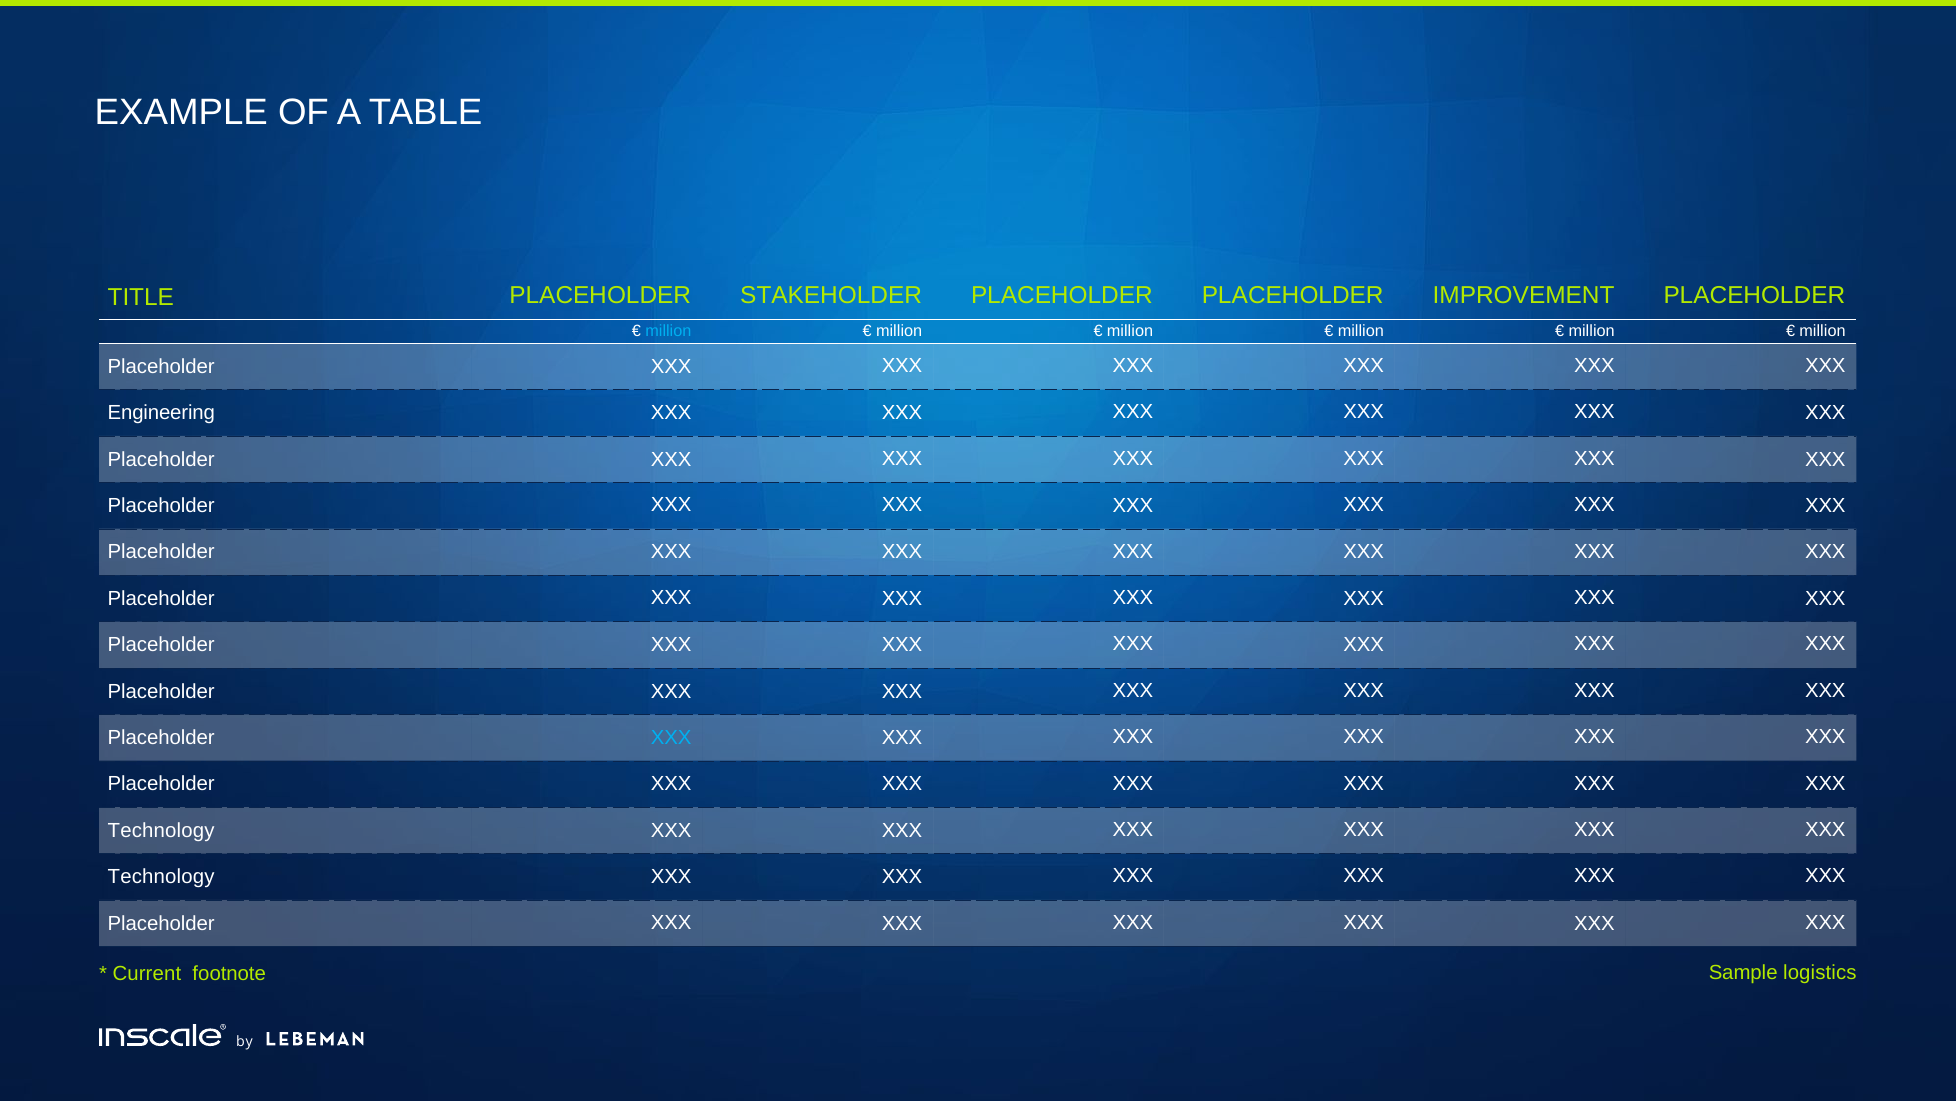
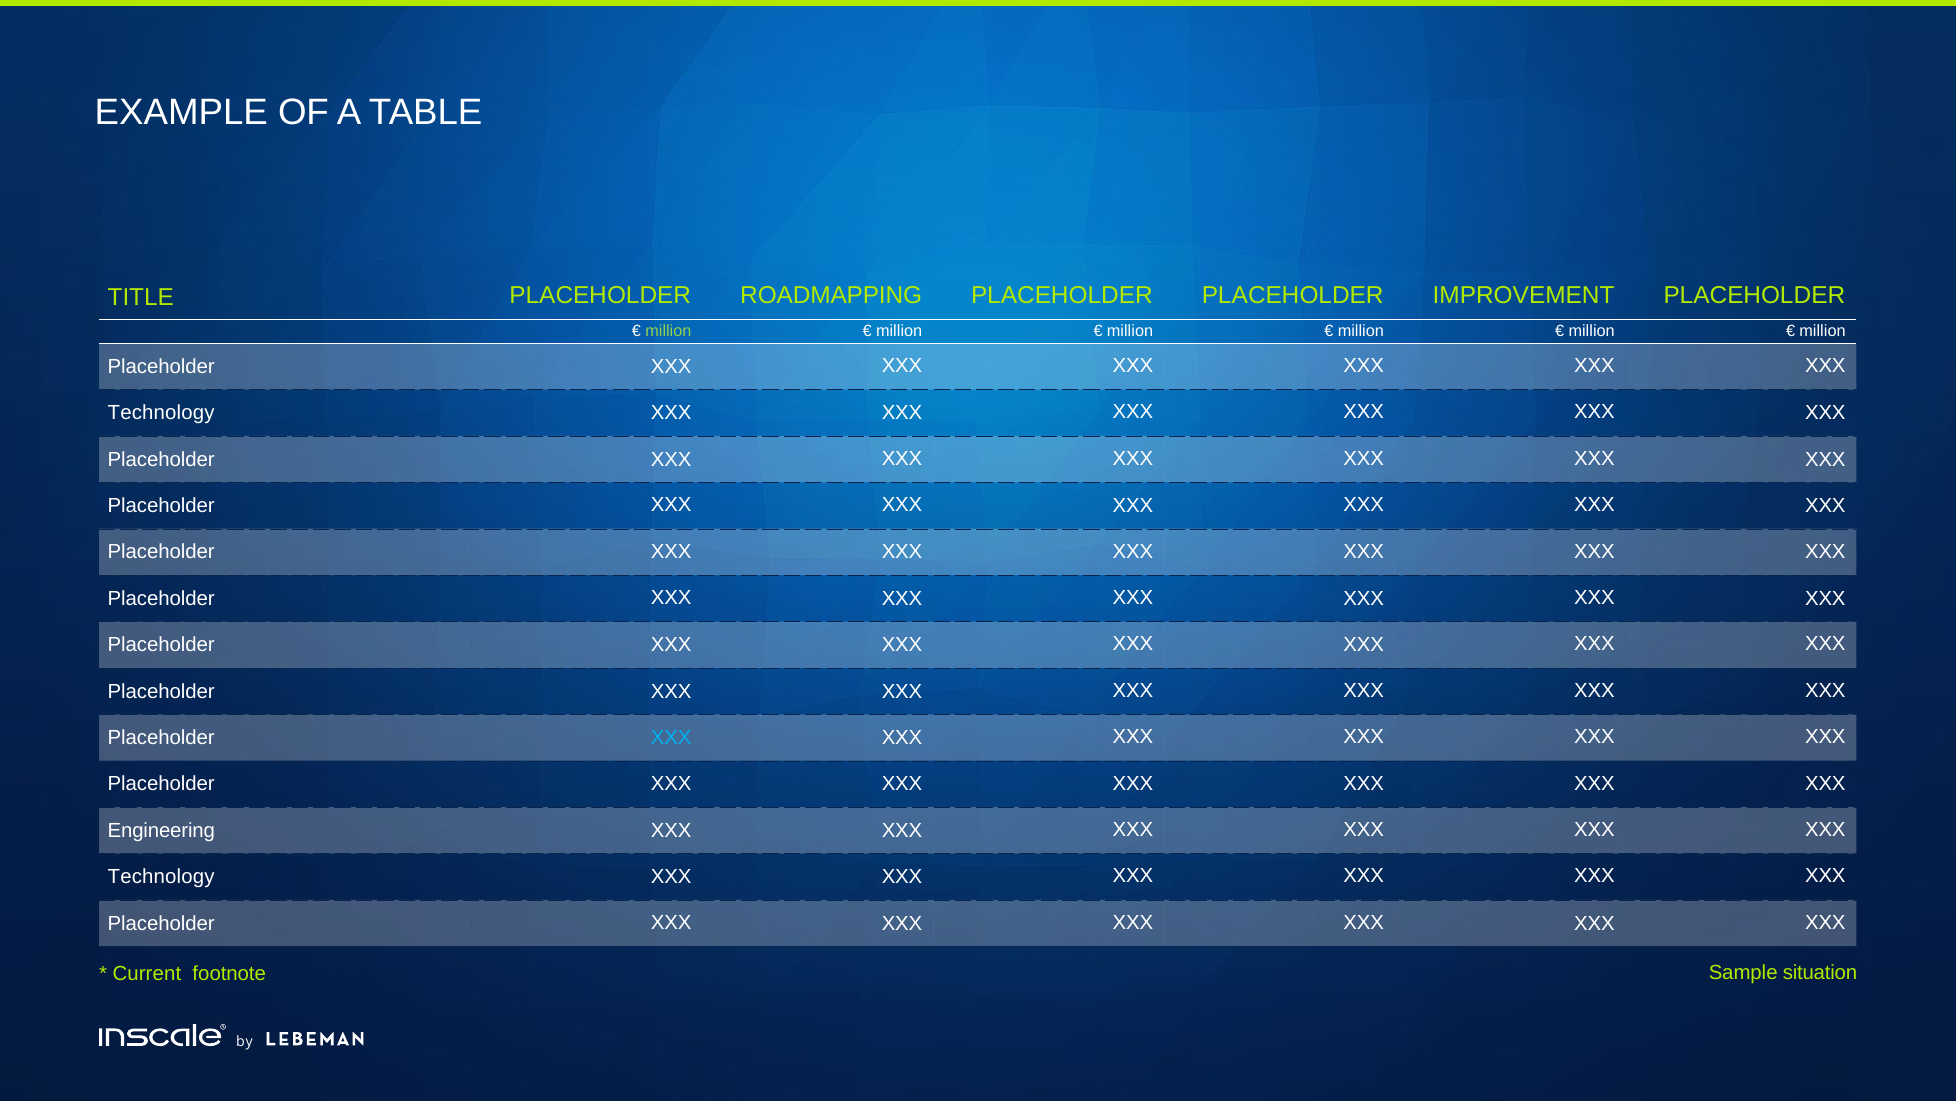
STAKEHOLDER: STAKEHOLDER -> ROADMAPPING (831, 295)
million colour: light blue -> light green (668, 331)
Engineering: Engineering -> Technology (161, 413)
Technology: Technology -> Engineering (161, 830)
logistics: logistics -> situation (1820, 973)
